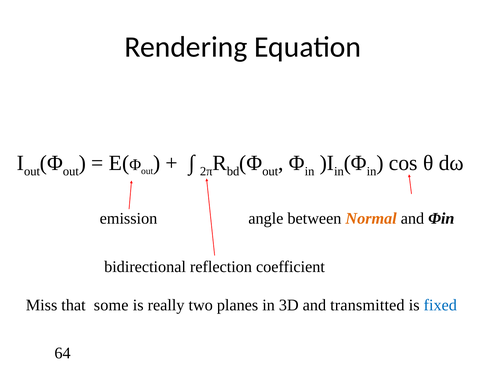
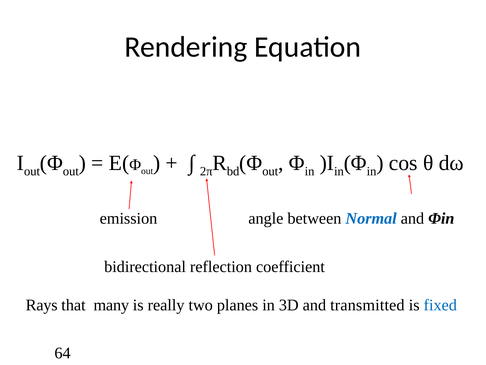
Normal colour: orange -> blue (371, 218)
Miss: Miss -> Rays (42, 305)
some: some -> many (111, 305)
